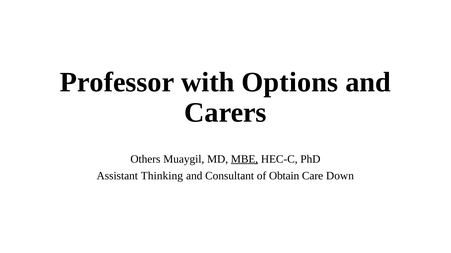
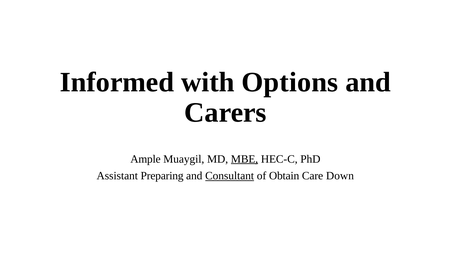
Professor: Professor -> Informed (117, 82)
Others: Others -> Ample (146, 159)
Thinking: Thinking -> Preparing (162, 176)
Consultant underline: none -> present (230, 176)
